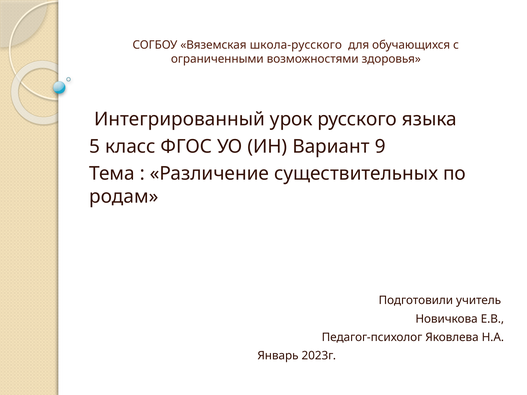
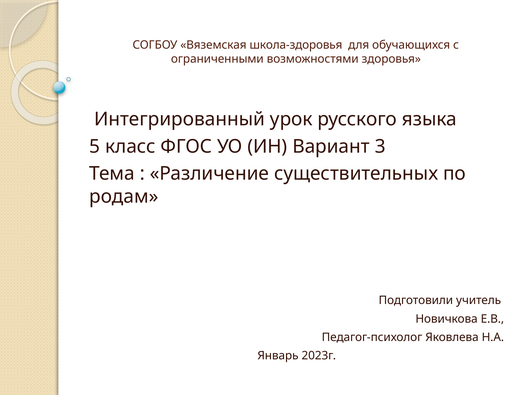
школа-русского: школа-русского -> школа-здоровья (296, 45)
9: 9 -> 3 (380, 147)
